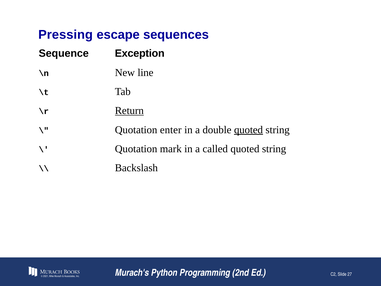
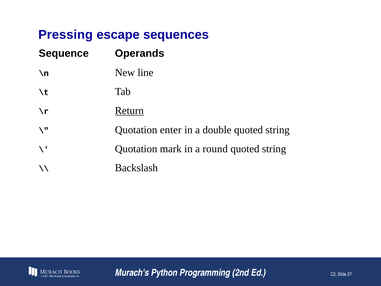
Exception: Exception -> Operands (140, 53)
quoted underline: present -> none (248, 130)
called: called -> round (215, 149)
